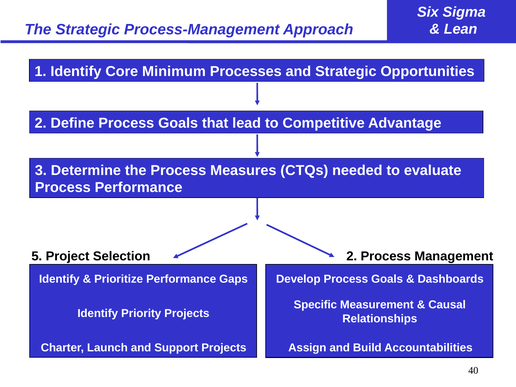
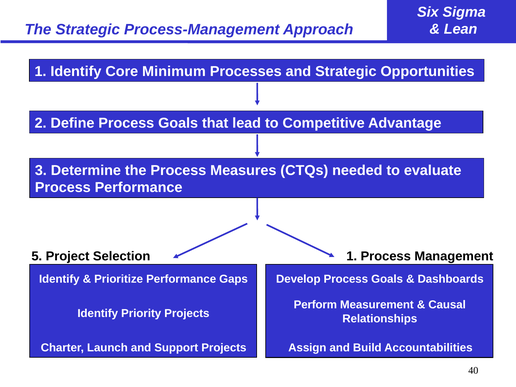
Selection 2: 2 -> 1 (352, 256)
Specific: Specific -> Perform (315, 305)
